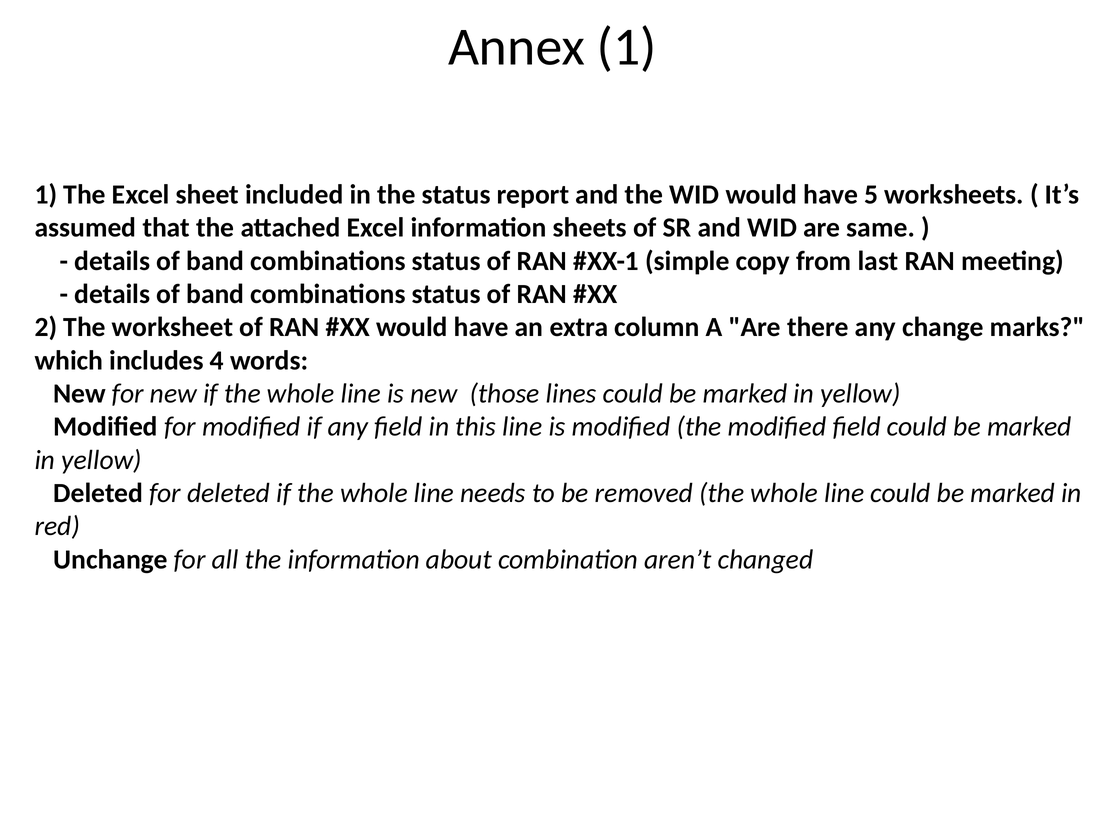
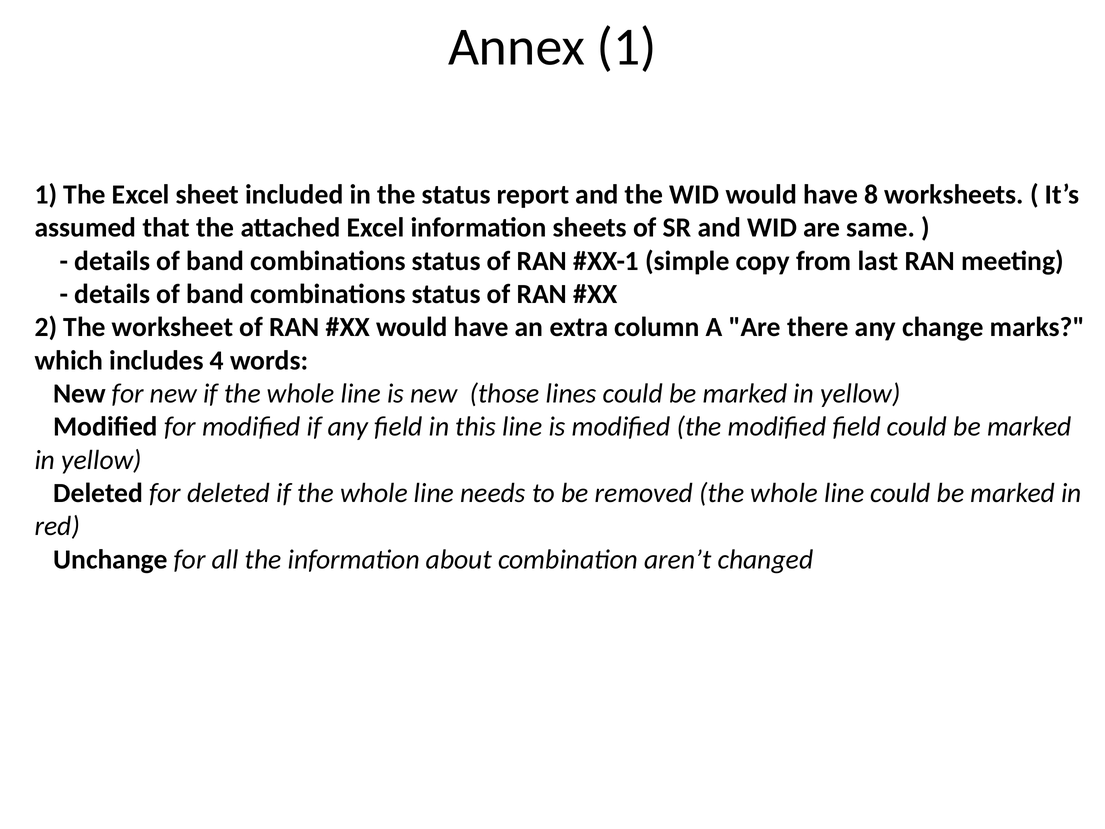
5: 5 -> 8 (871, 195)
